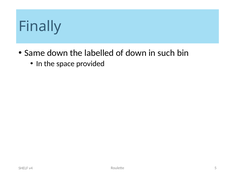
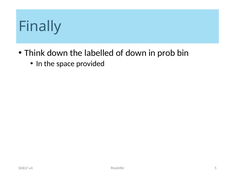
Same: Same -> Think (35, 53)
such: such -> prob (166, 53)
